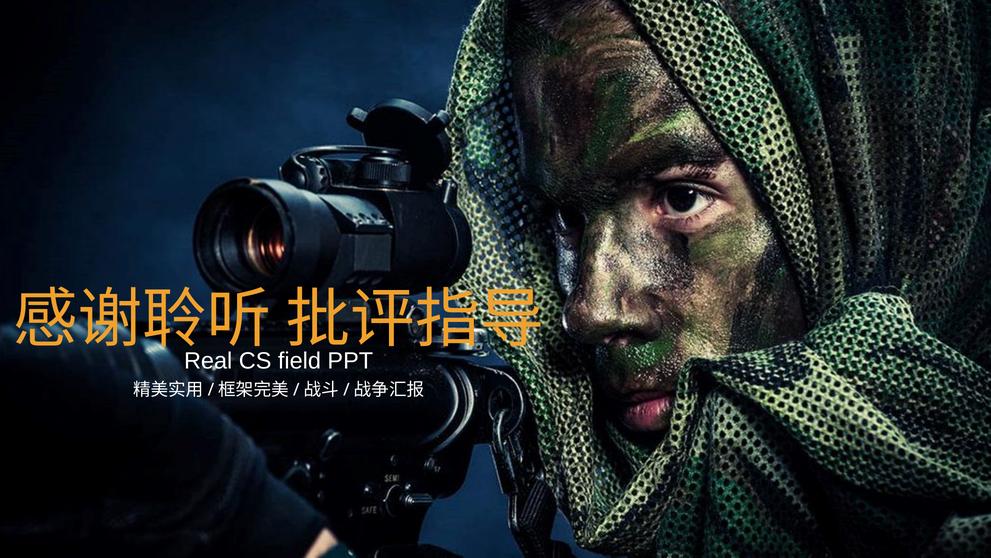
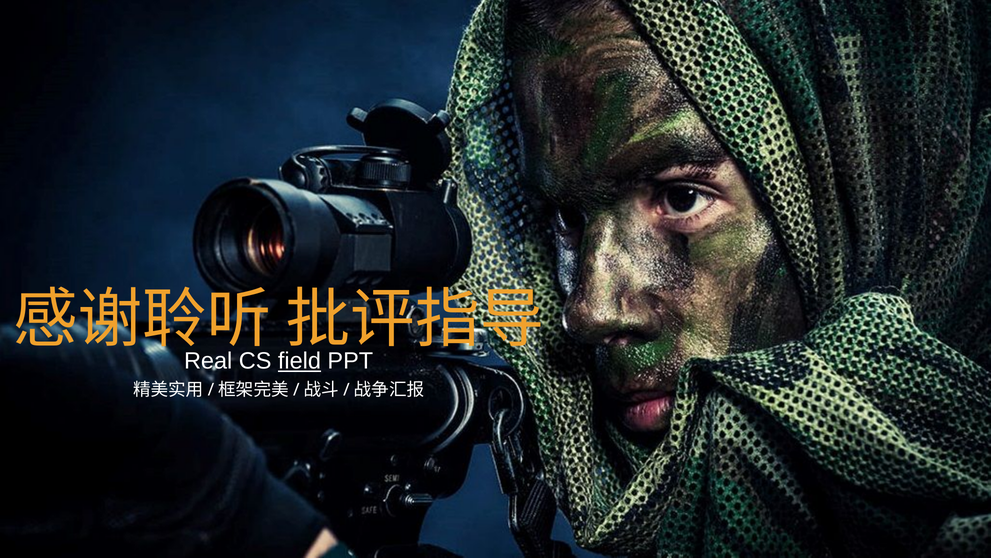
field underline: none -> present (299, 361)
